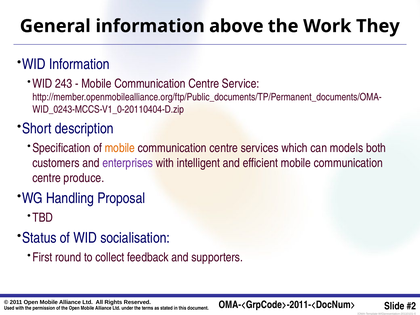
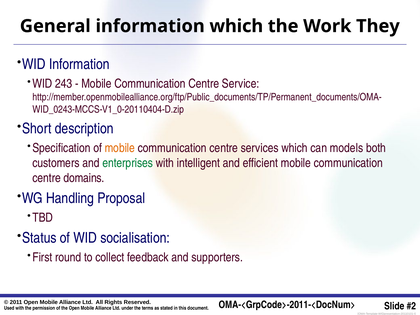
information above: above -> which (236, 26)
enterprises colour: purple -> green (128, 163)
produce: produce -> domains (84, 178)
